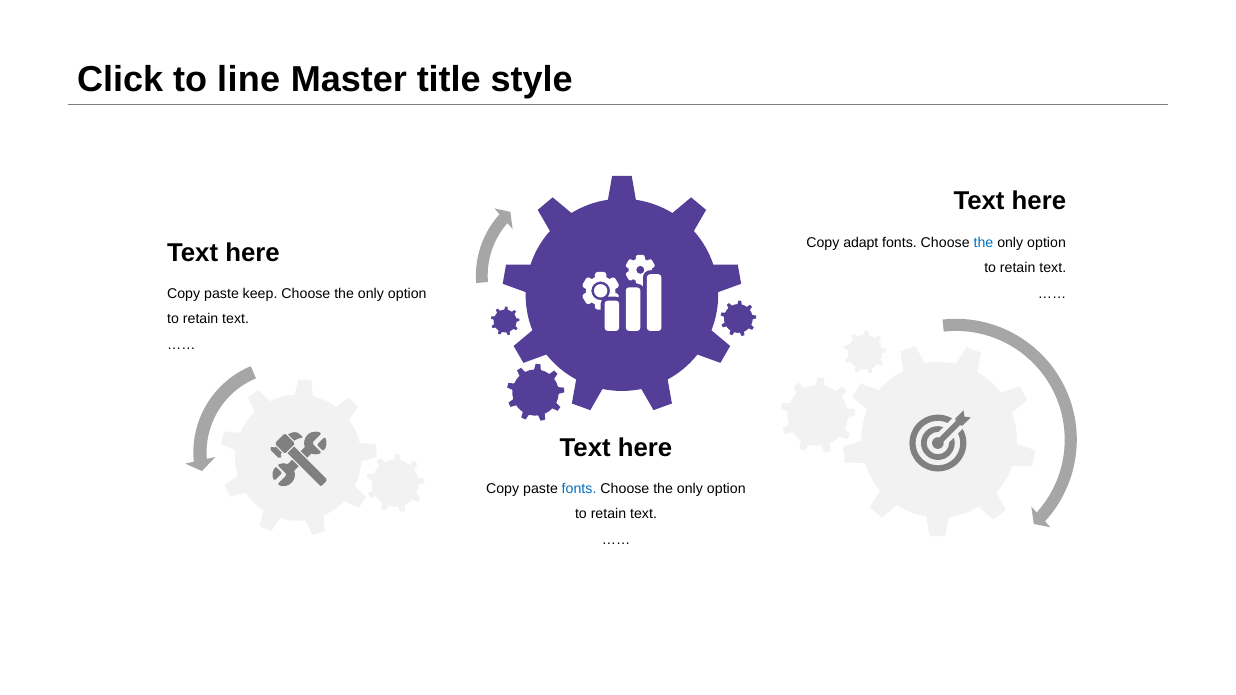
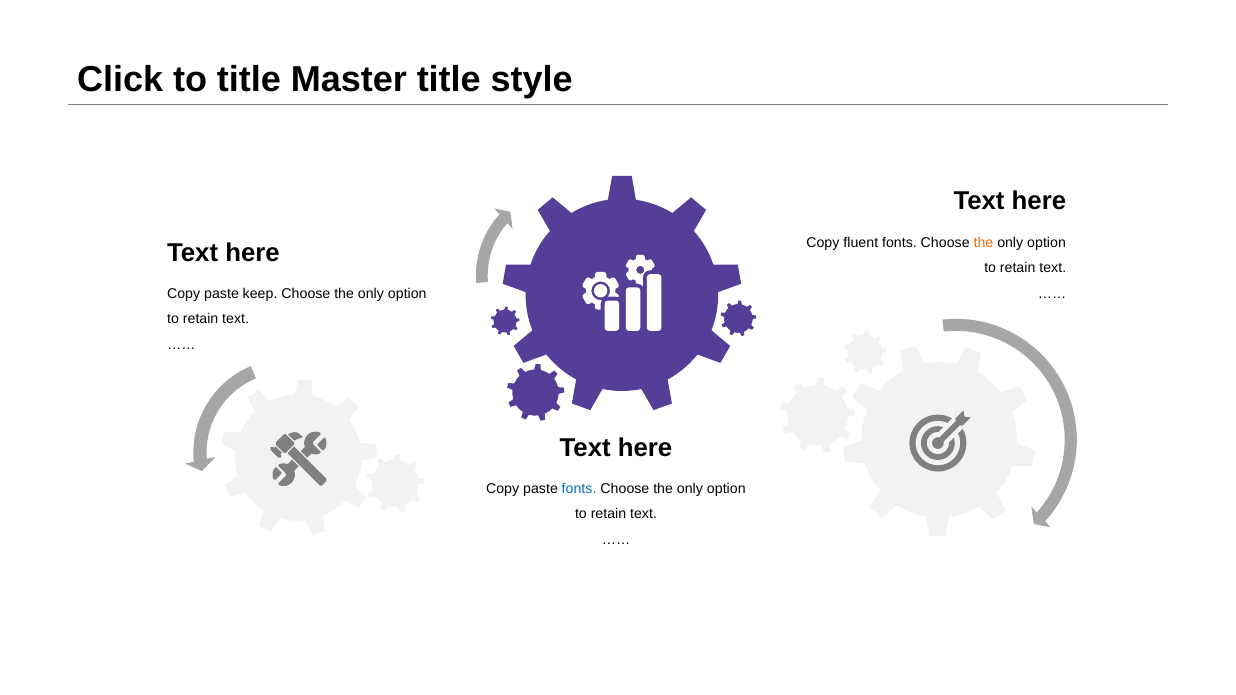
to line: line -> title (249, 80)
adapt: adapt -> fluent (861, 243)
the colour: blue -> orange (983, 243)
